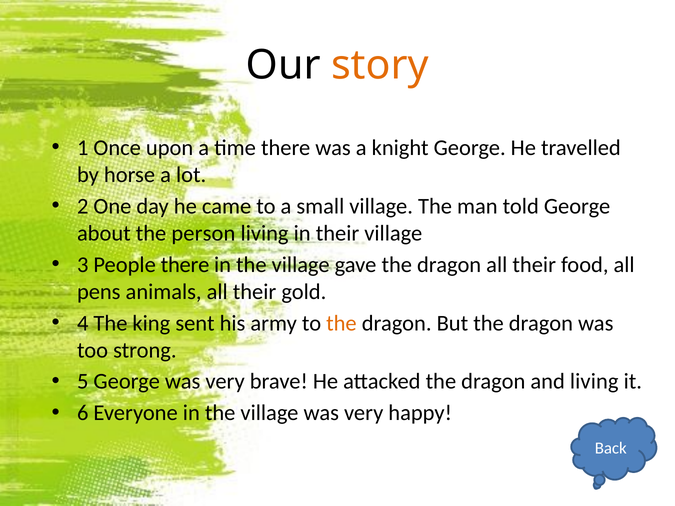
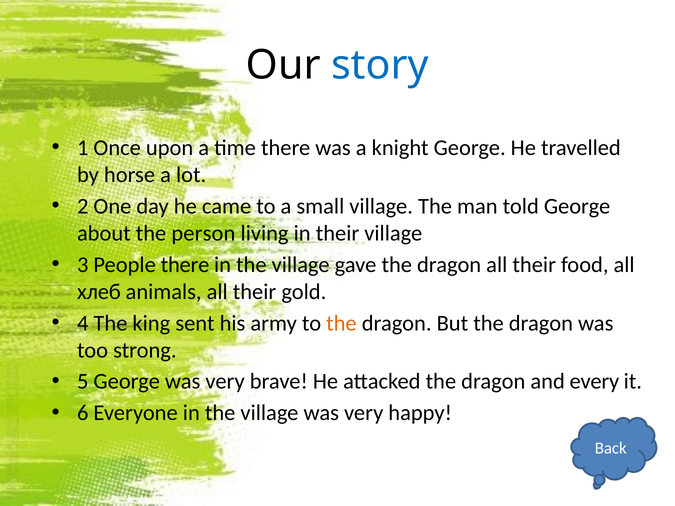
story colour: orange -> blue (380, 65)
pens: pens -> хлеб (99, 292)
and living: living -> every (594, 382)
